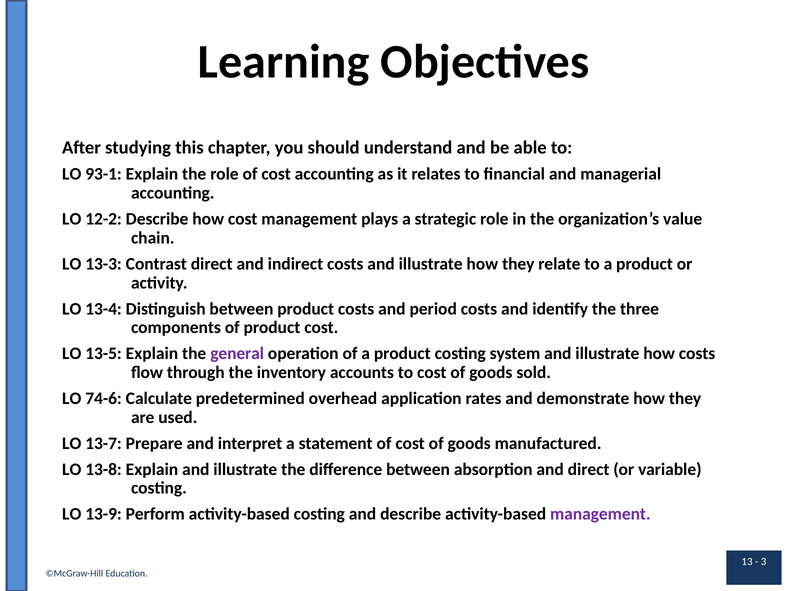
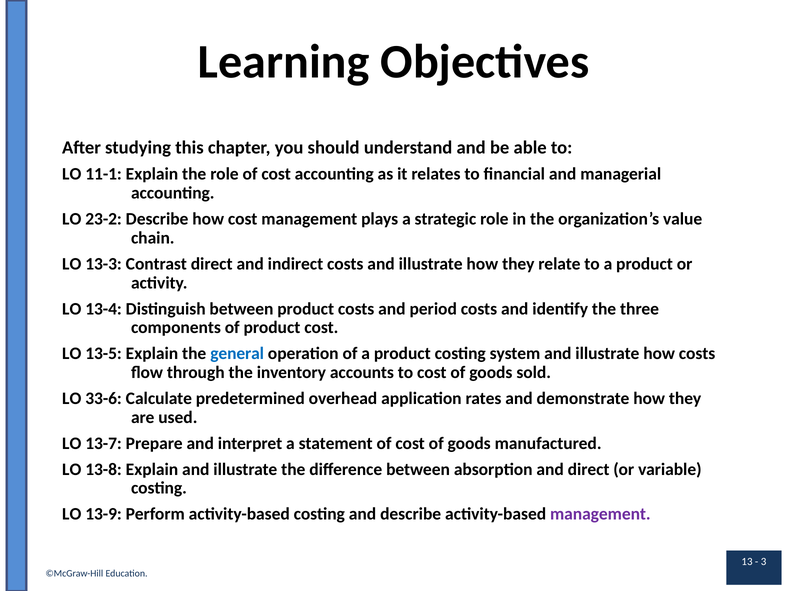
93-1: 93-1 -> 11-1 (104, 174)
12-2: 12-2 -> 23-2 (104, 219)
general colour: purple -> blue (237, 354)
74-6: 74-6 -> 33-6 (104, 398)
